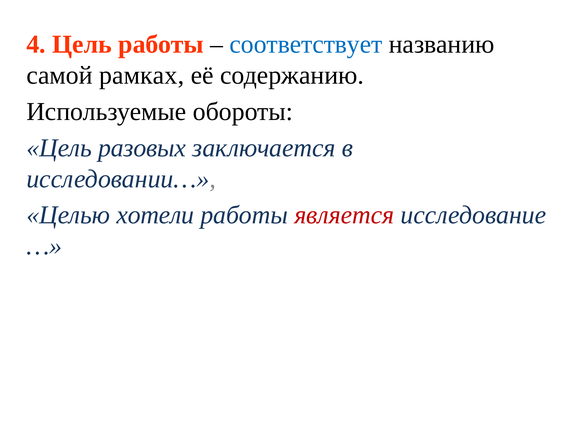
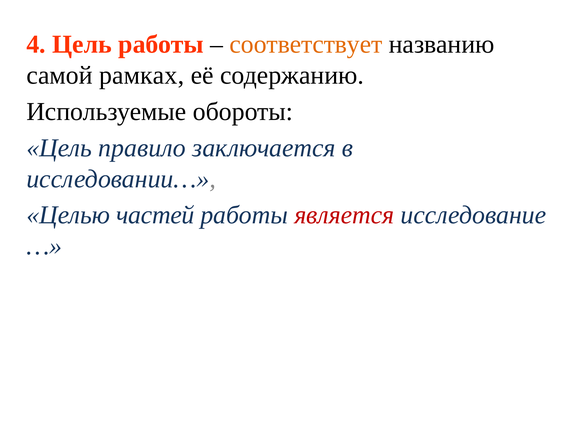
соответствует colour: blue -> orange (306, 44)
разовых: разовых -> правило (142, 148)
хотели: хотели -> частей (155, 215)
